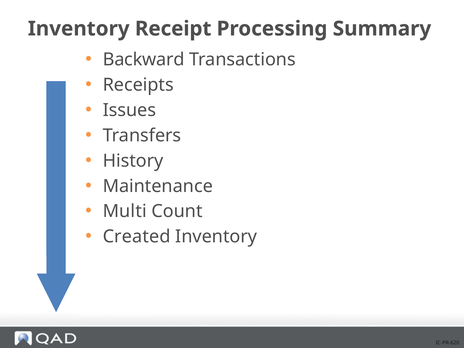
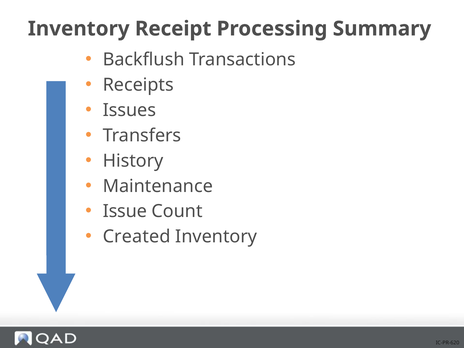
Backward: Backward -> Backflush (144, 60)
Multi: Multi -> Issue (125, 211)
